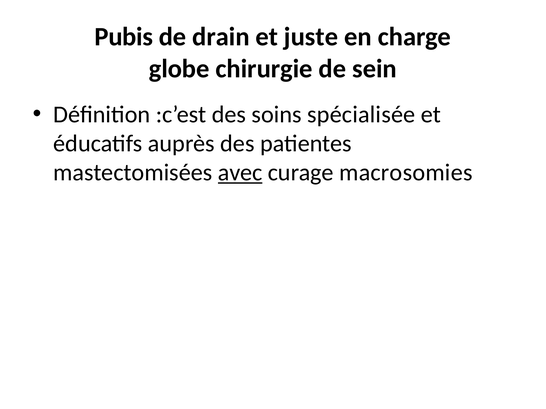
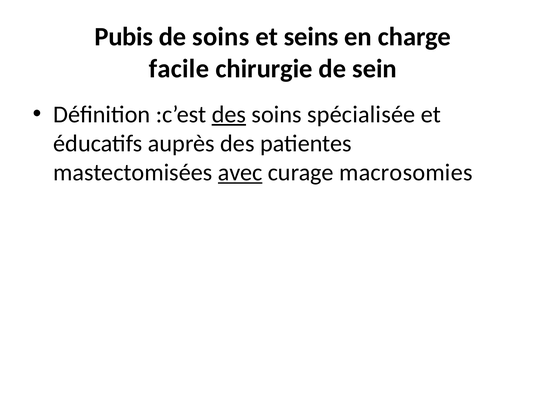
de drain: drain -> soins (221, 37)
juste: juste -> seins (311, 37)
globe: globe -> facile (179, 69)
des underline: none -> present (229, 115)
